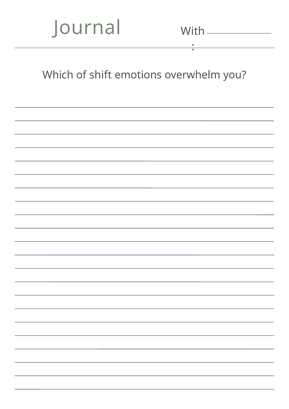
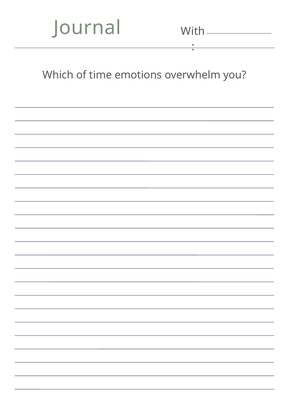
shift: shift -> time (101, 75)
